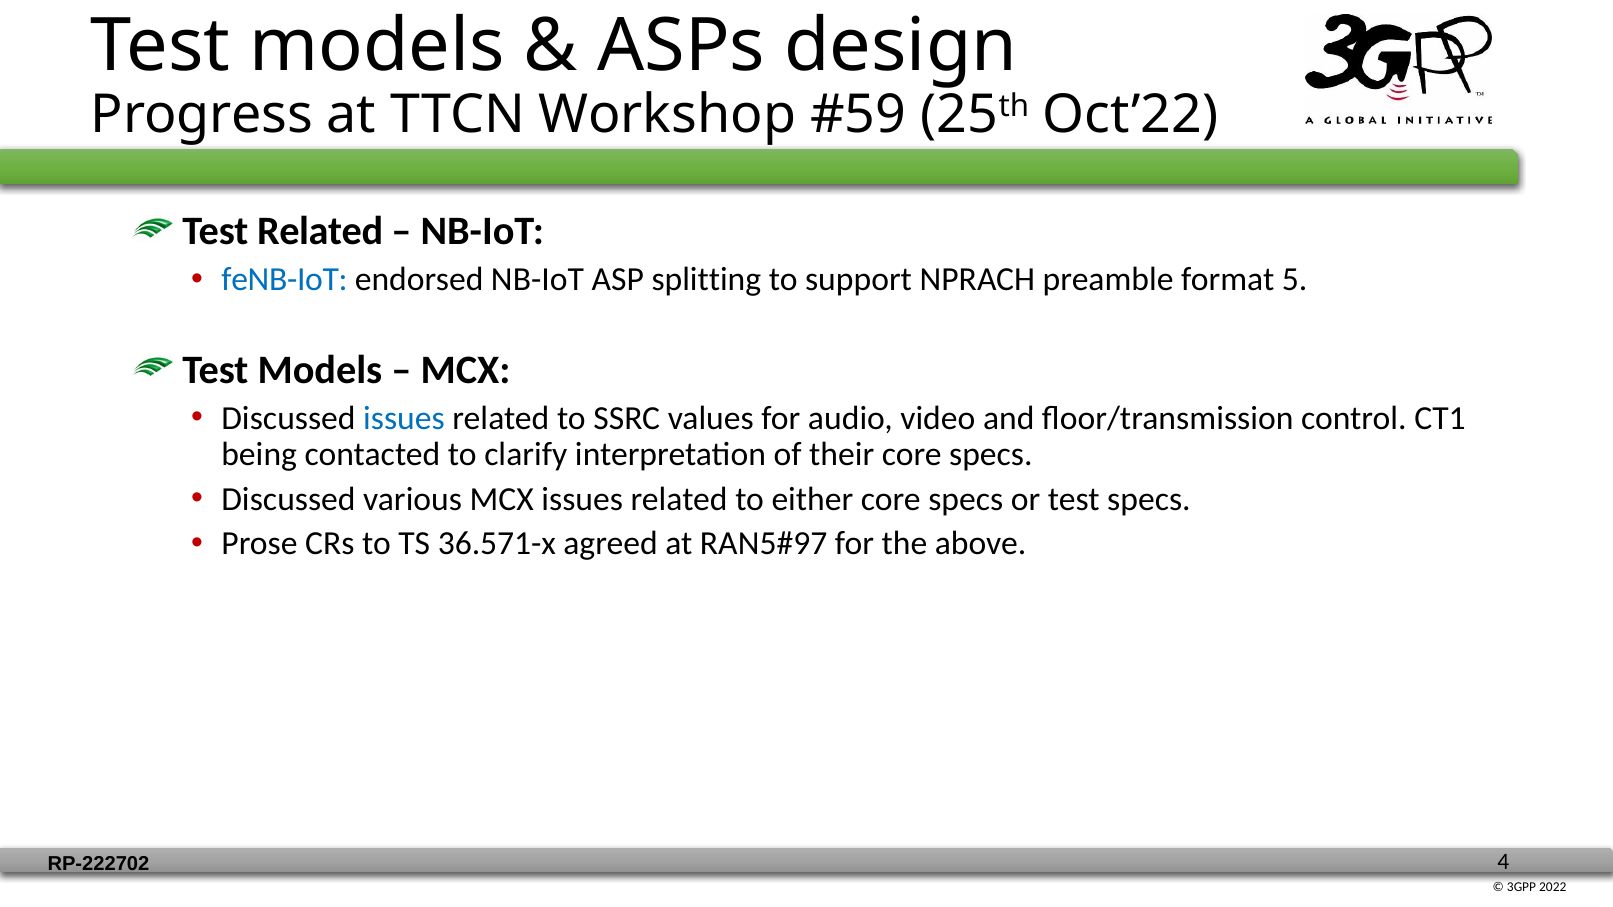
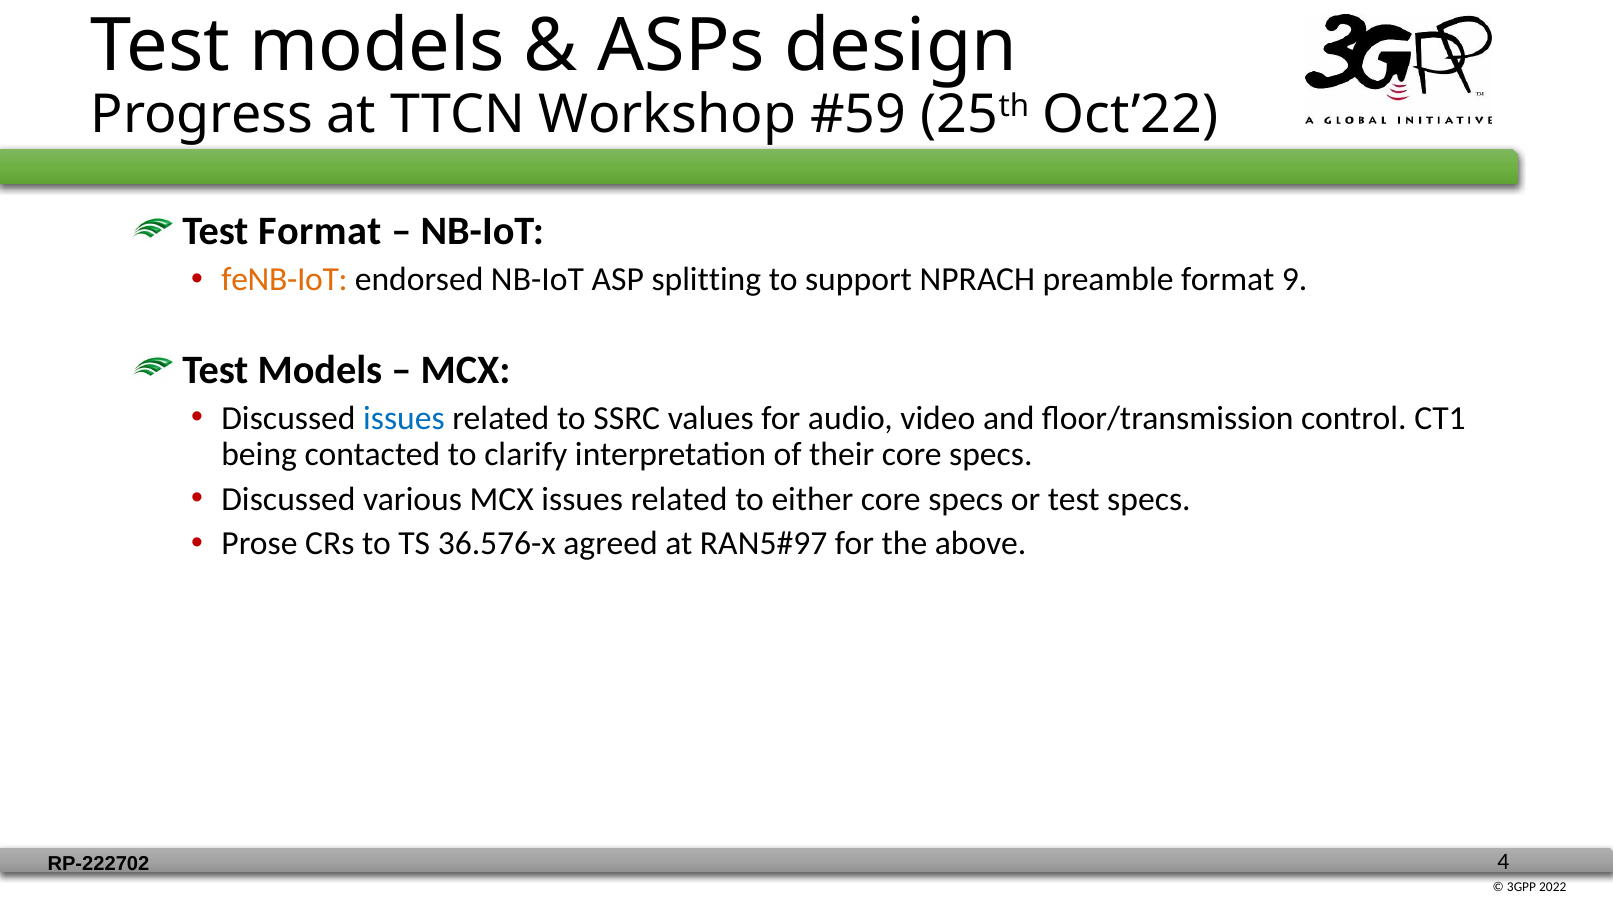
Test Related: Related -> Format (320, 231)
feNB-IoT colour: blue -> orange (284, 280)
5: 5 -> 9 (1295, 280)
36.571-x: 36.571-x -> 36.576-x (497, 544)
